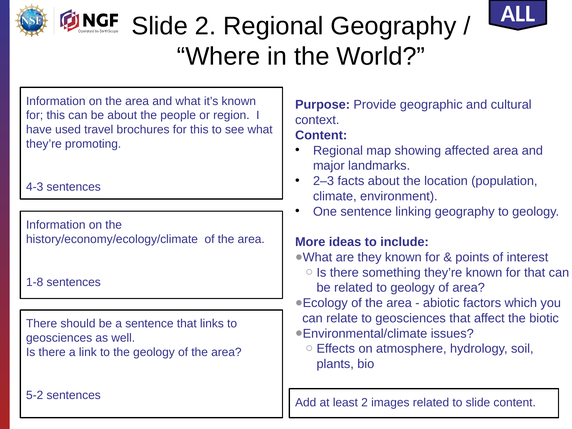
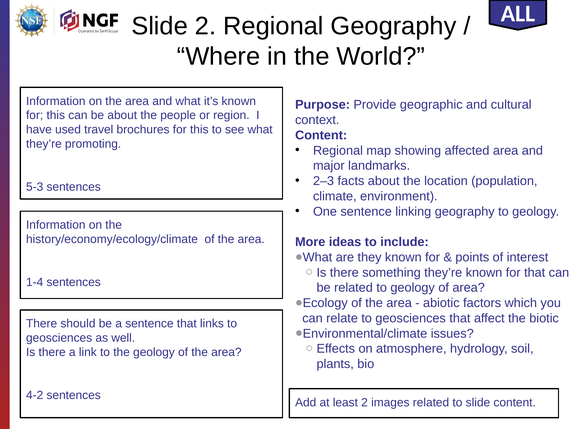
4-3: 4-3 -> 5-3 (35, 187)
1-8: 1-8 -> 1-4 (35, 282)
5-2: 5-2 -> 4-2 (35, 395)
